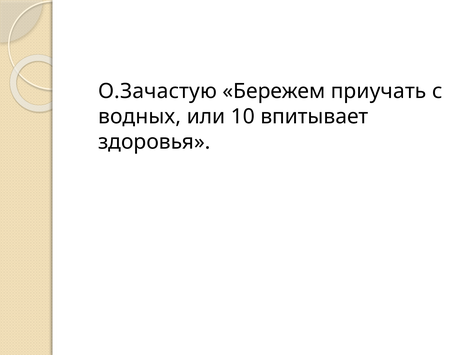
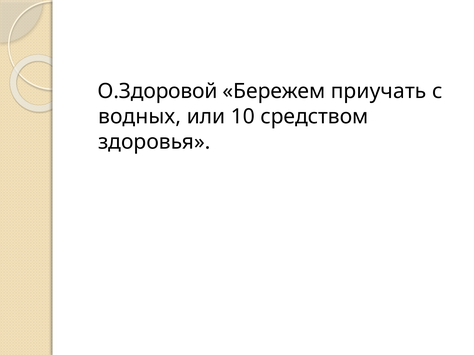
О.Зачастую: О.Зачастую -> О.Здоровой (158, 92)
впитывает: впитывает -> средством (314, 117)
